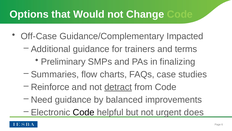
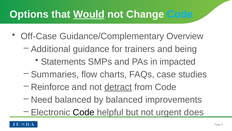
Would underline: none -> present (89, 14)
Code colour: light green -> light blue (180, 14)
Impacted: Impacted -> Overview (185, 36)
terms: terms -> being (186, 49)
Preliminary: Preliminary -> Statements (63, 61)
finalizing: finalizing -> impacted (178, 61)
Need guidance: guidance -> balanced (73, 99)
